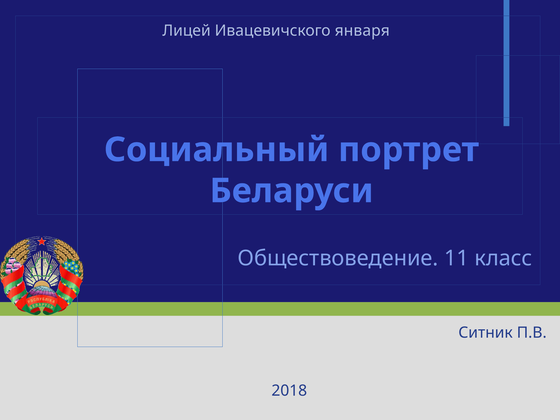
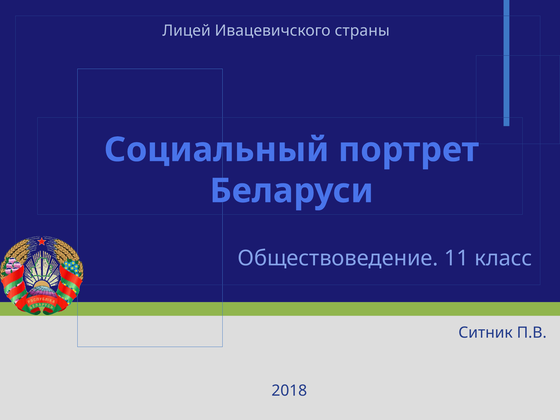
января: января -> страны (362, 31)
